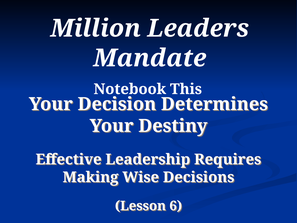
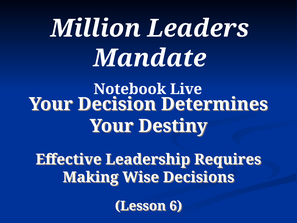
This: This -> Live (186, 89)
